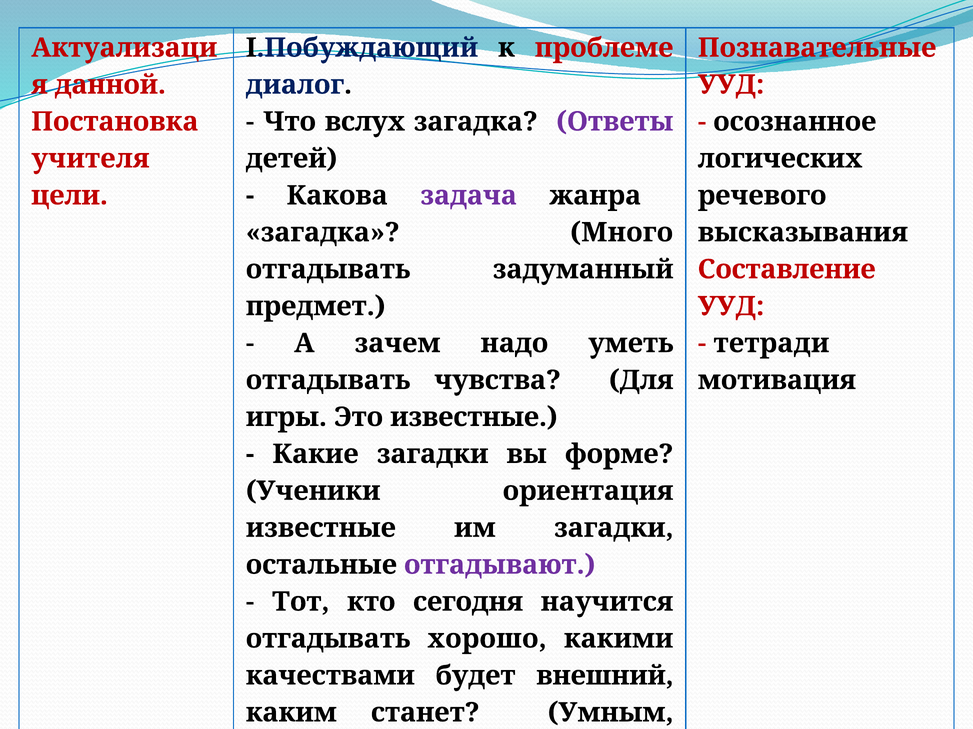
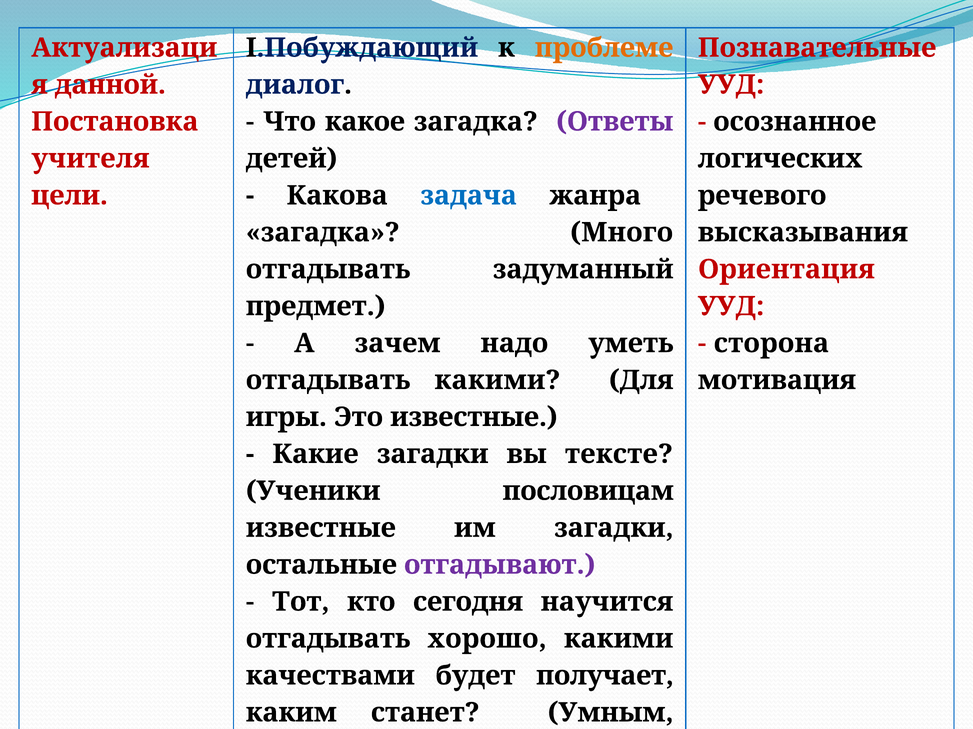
проблеме colour: red -> orange (604, 48)
вслух: вслух -> какое (365, 122)
задача colour: purple -> blue (469, 196)
Составление: Составление -> Ориентация (787, 270)
тетради: тетради -> сторона (771, 344)
отгадывать чувства: чувства -> какими (498, 381)
форме: форме -> тексте (619, 454)
ориентация: ориентация -> пословицам (588, 491)
внешний: внешний -> получает (605, 676)
